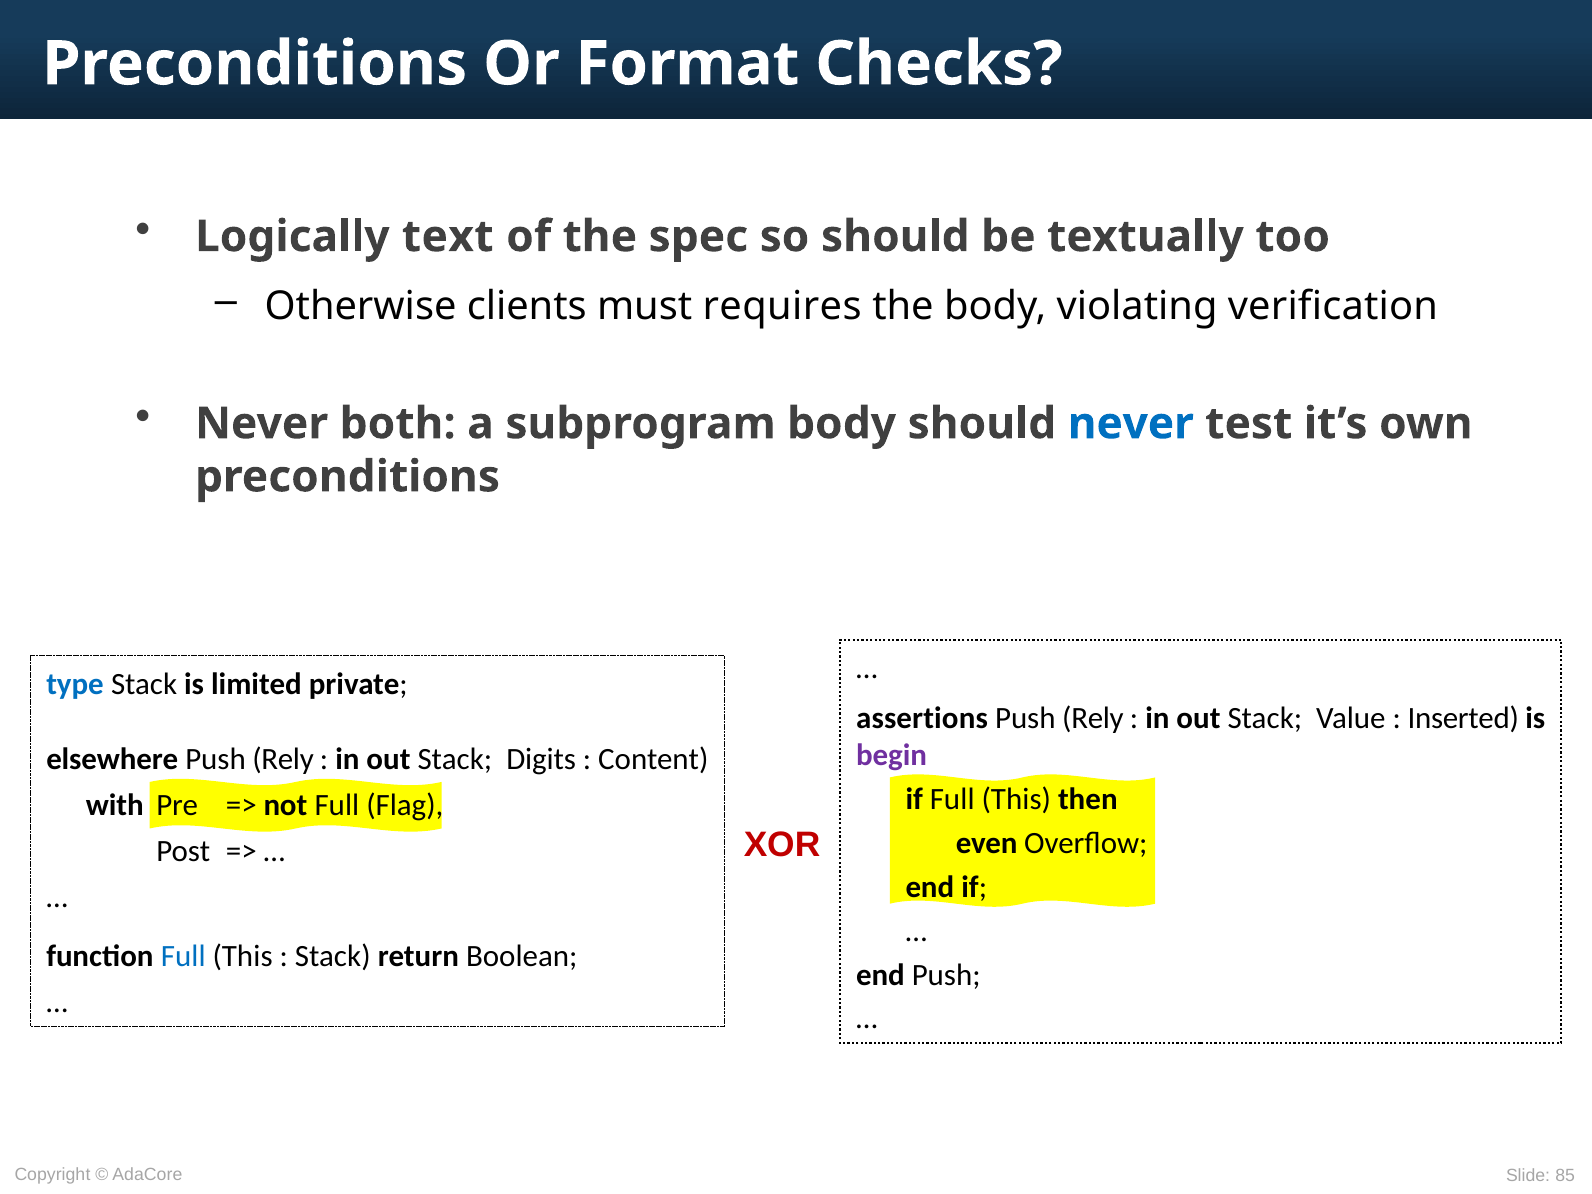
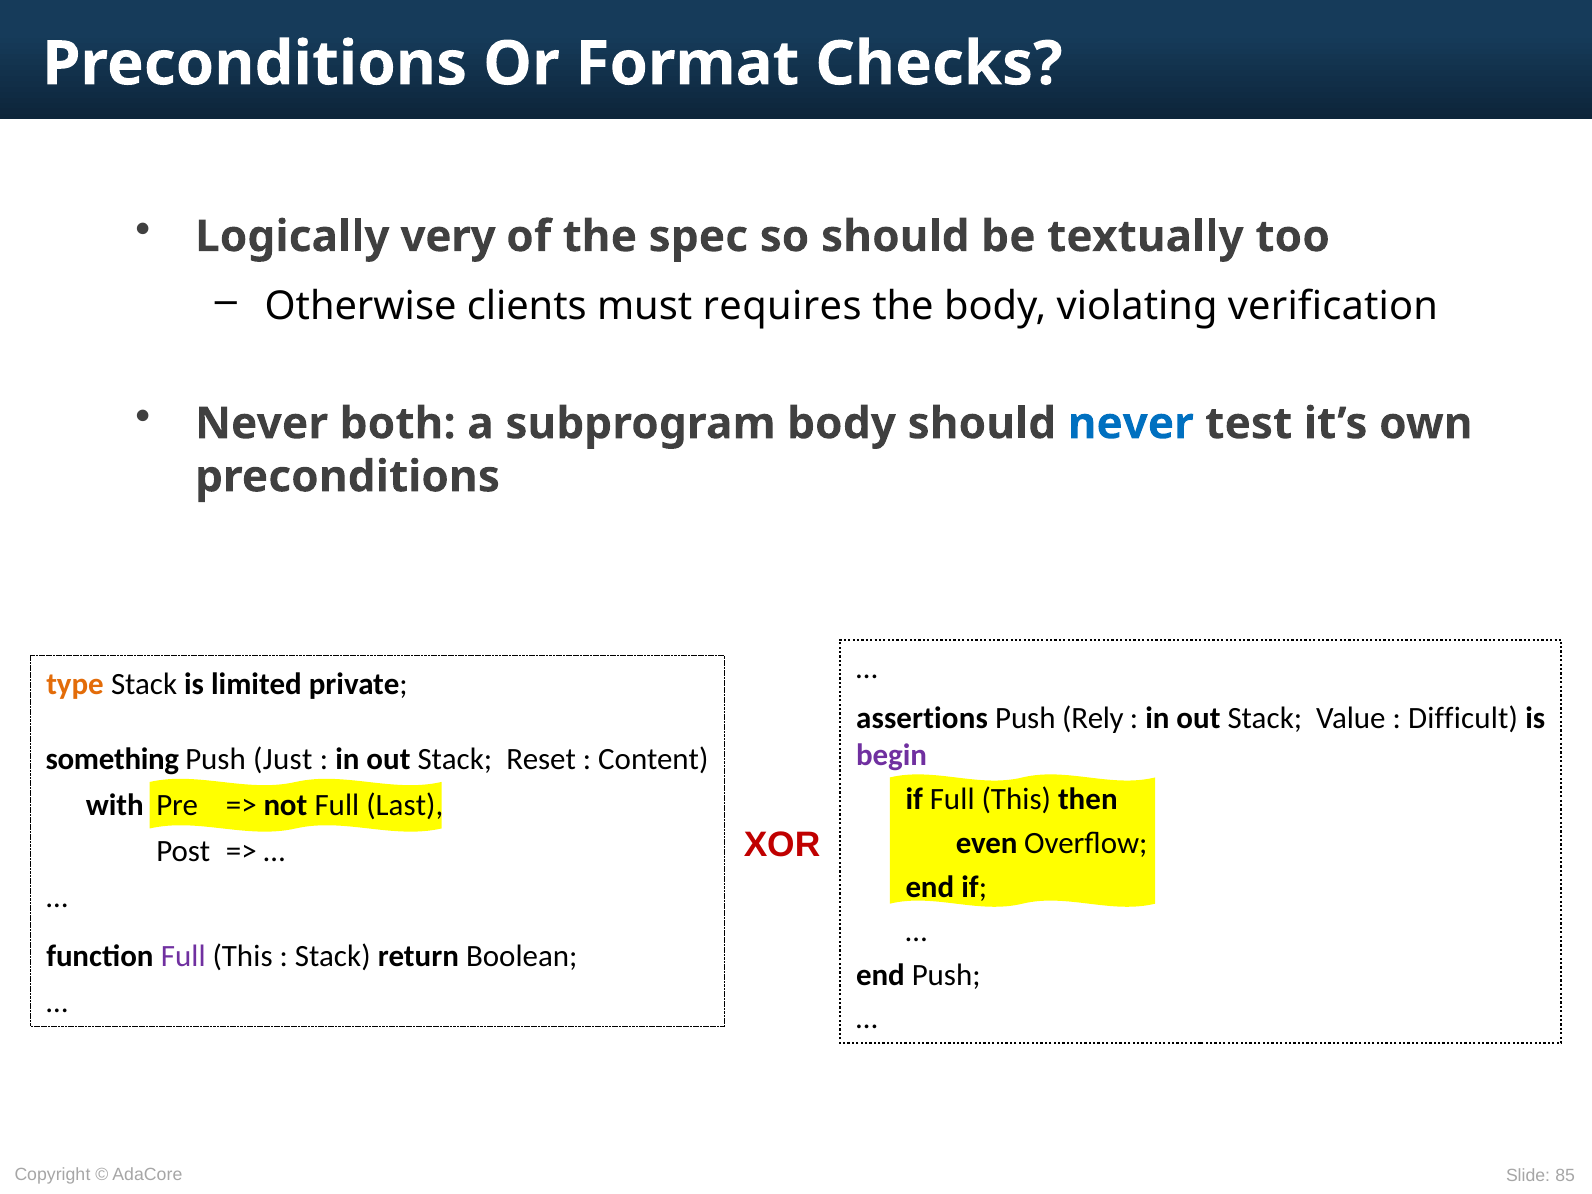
text: text -> very (448, 237)
type colour: blue -> orange (75, 685)
Inserted: Inserted -> Difficult (1463, 719)
elsewhere: elsewhere -> something (112, 759)
Rely: Rely -> Just (283, 759)
Digits: Digits -> Reset (541, 759)
Flag: Flag -> Last (405, 805)
Full colour: blue -> purple (183, 956)
